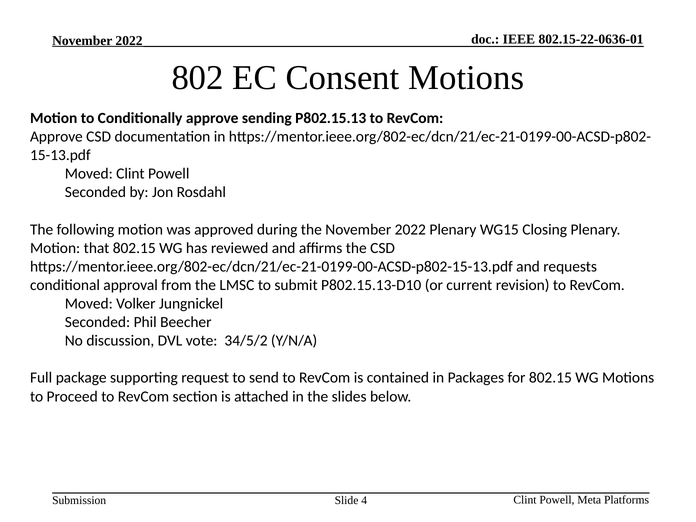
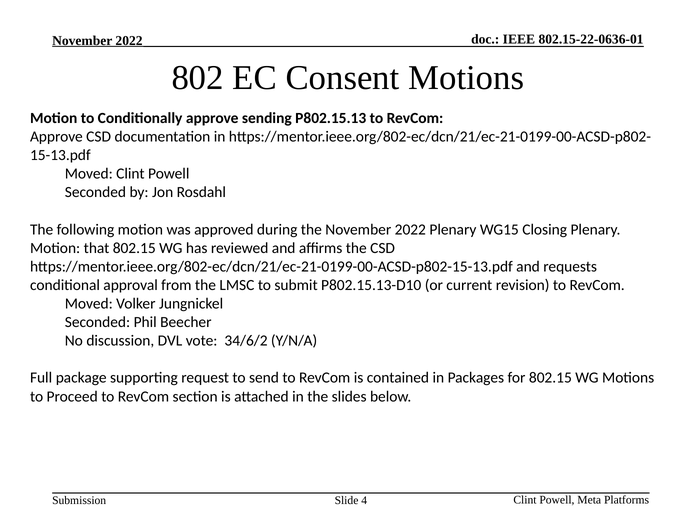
34/5/2: 34/5/2 -> 34/6/2 (246, 341)
